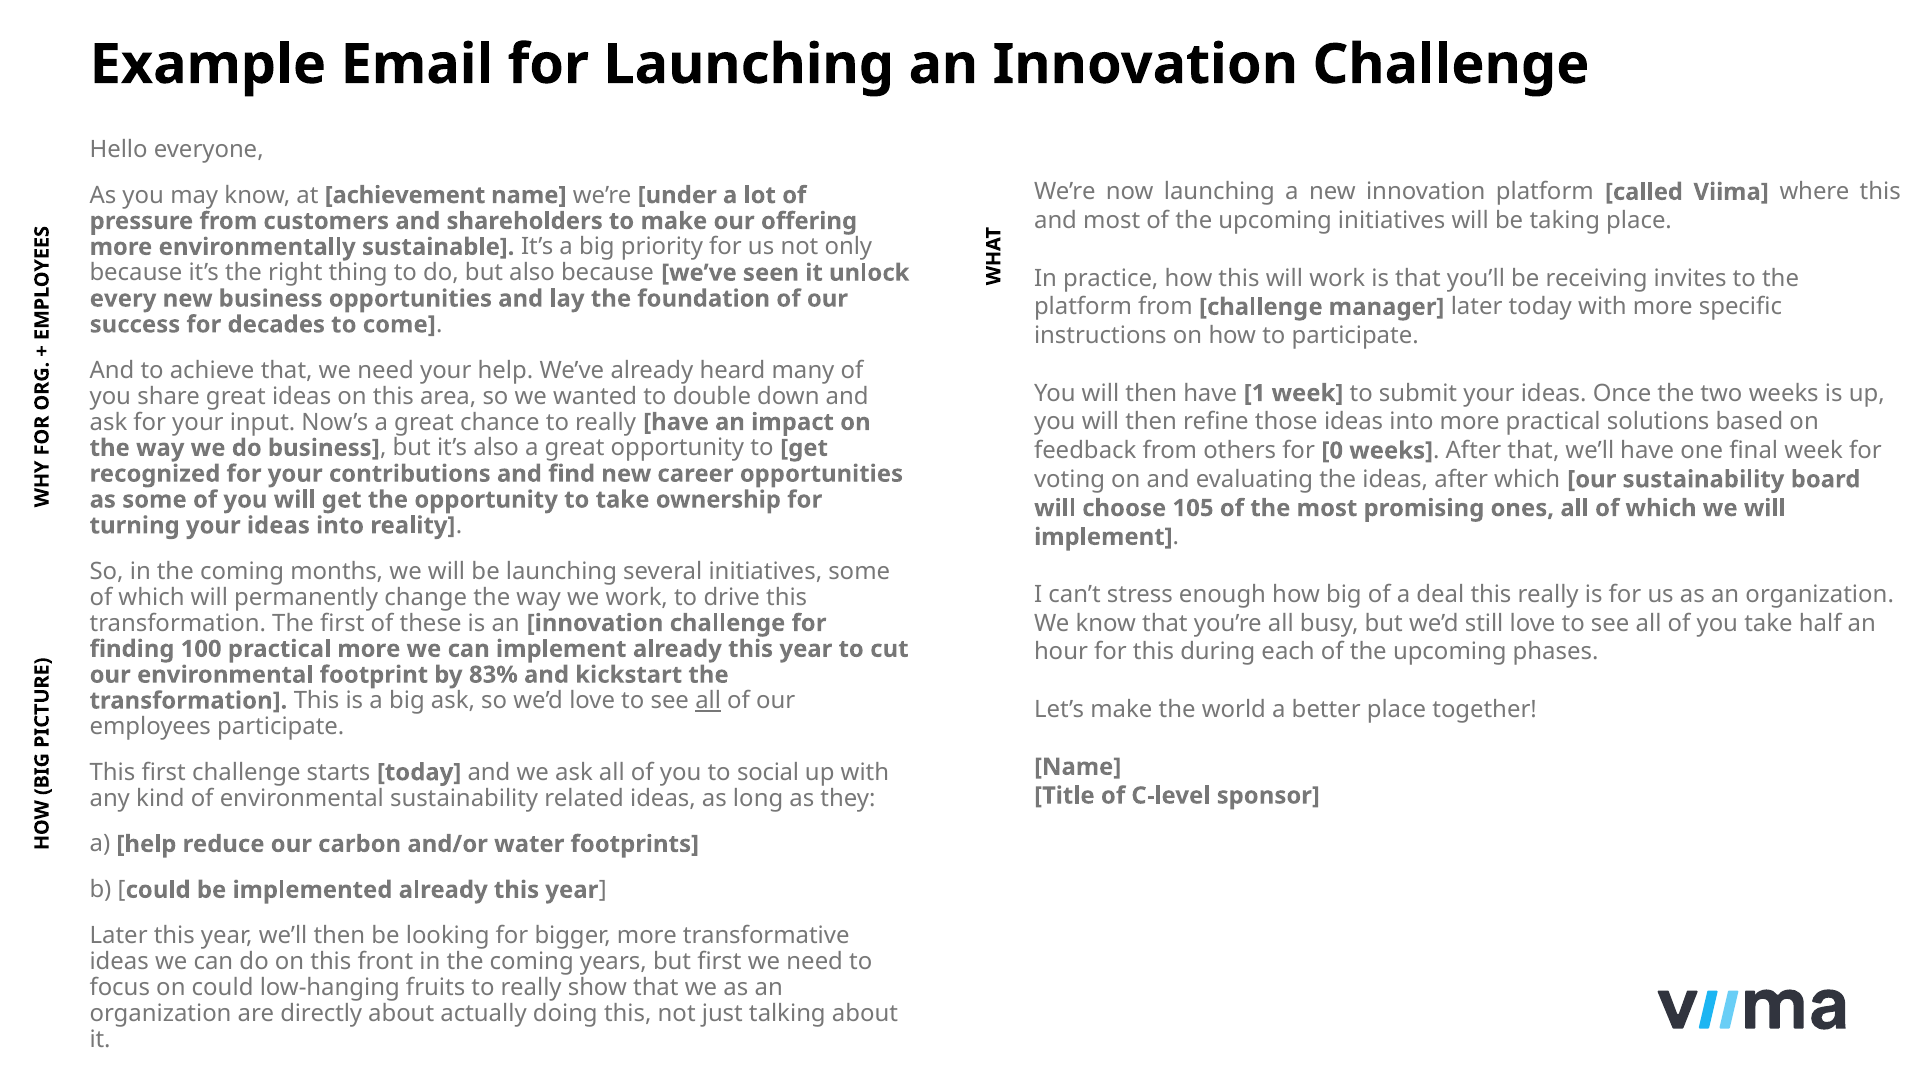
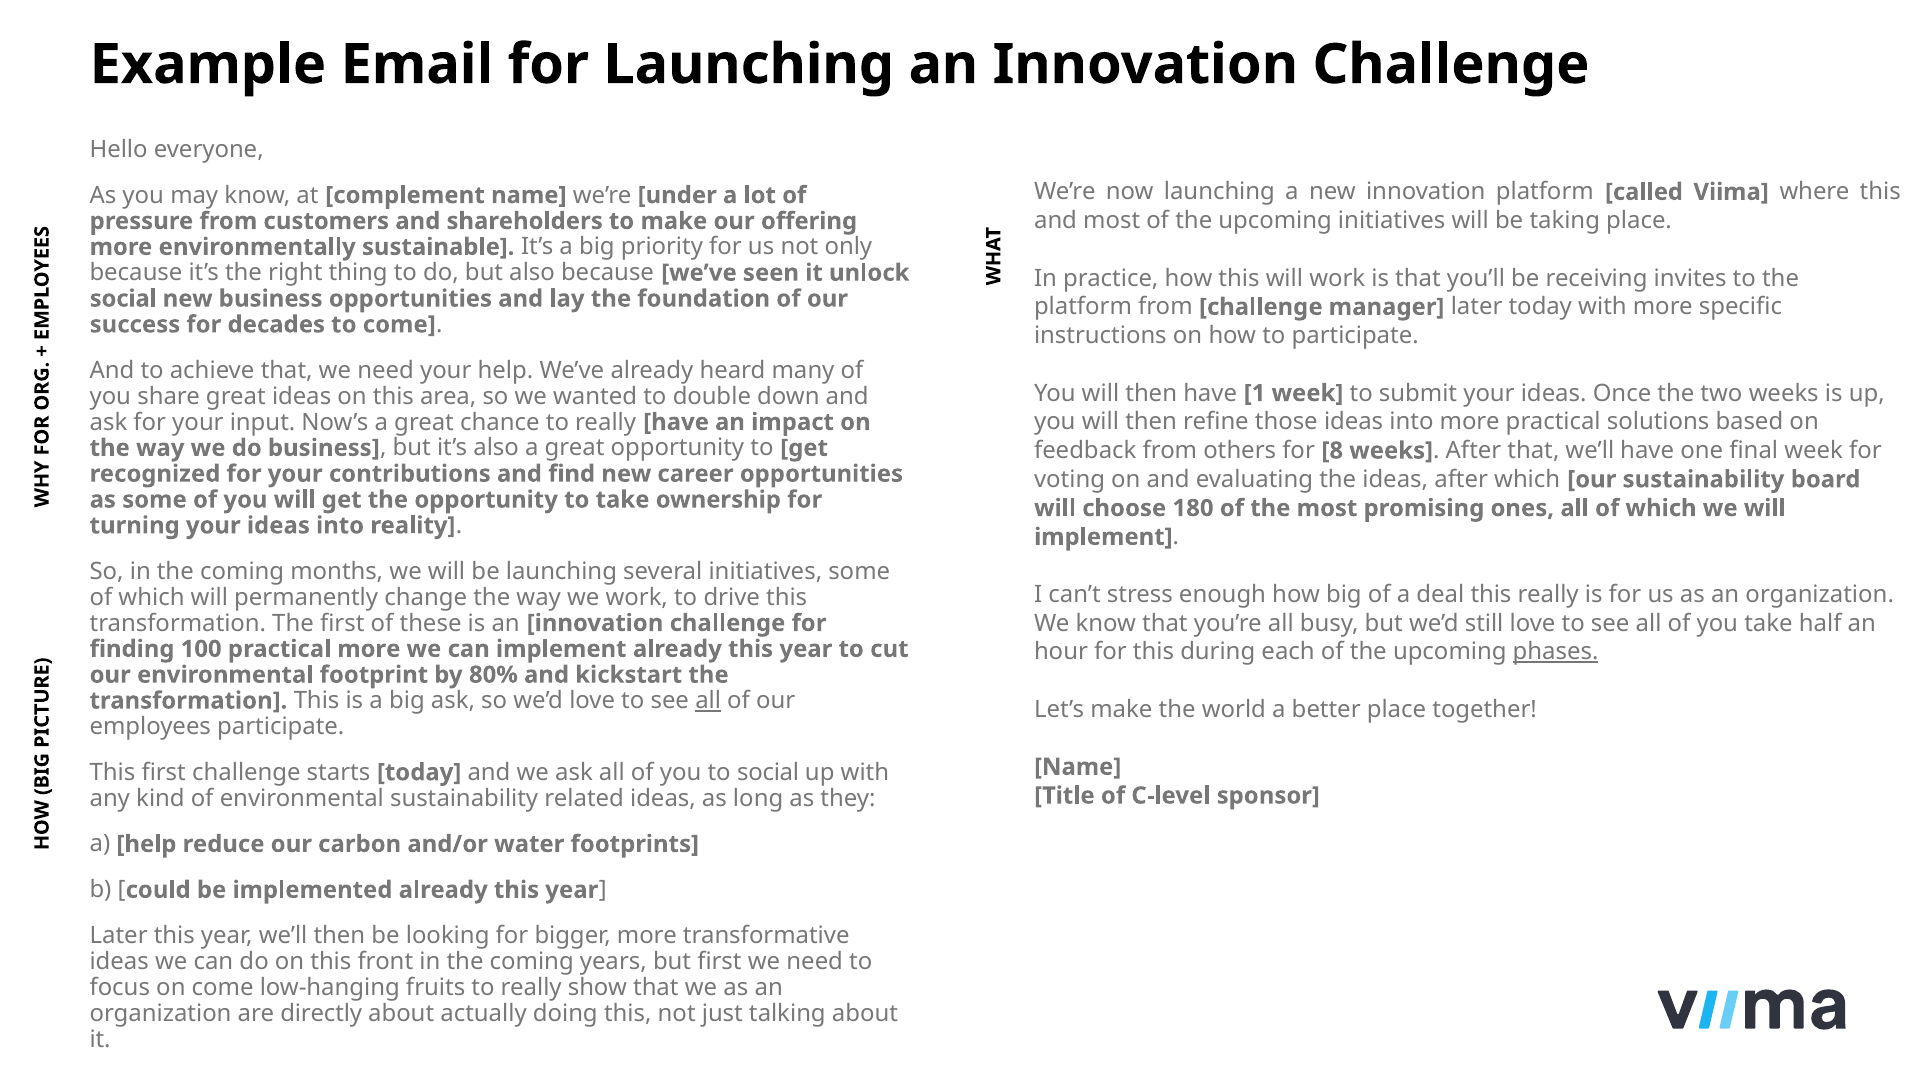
achievement: achievement -> complement (405, 195)
every: every -> social (123, 299)
0: 0 -> 8 (1332, 451)
105: 105 -> 180 (1193, 508)
phases underline: none -> present (1556, 652)
83%: 83% -> 80% (493, 675)
on could: could -> come (223, 988)
